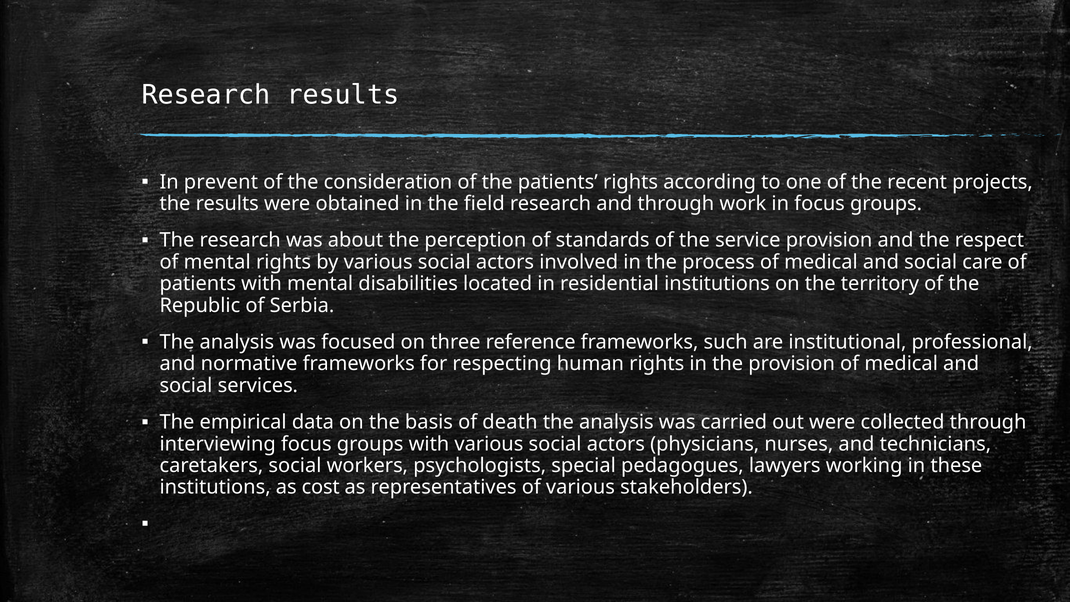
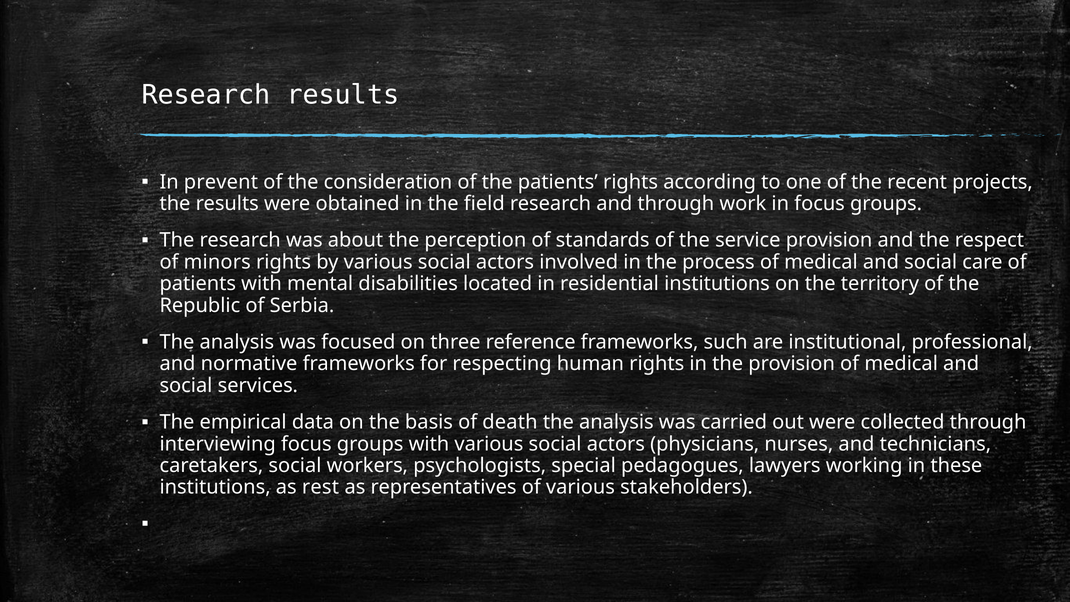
of mental: mental -> minors (217, 262)
cost: cost -> rest (320, 487)
